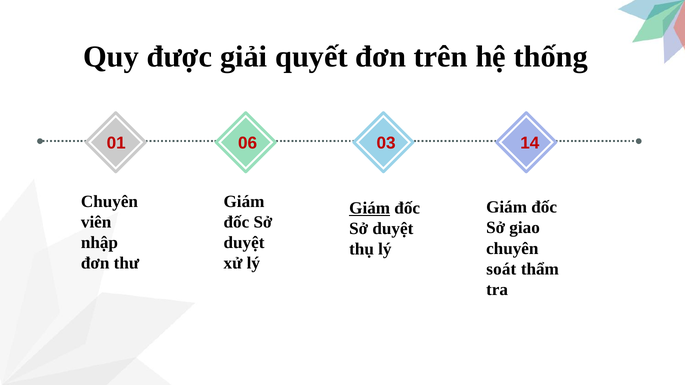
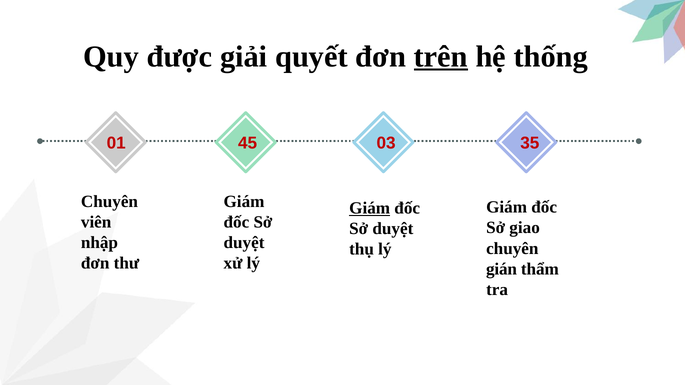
trên underline: none -> present (441, 57)
06: 06 -> 45 (248, 143)
14: 14 -> 35 (530, 143)
soát: soát -> gián (501, 269)
